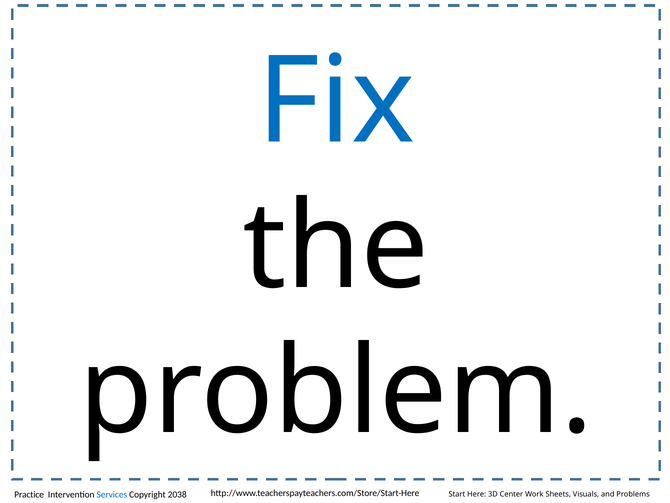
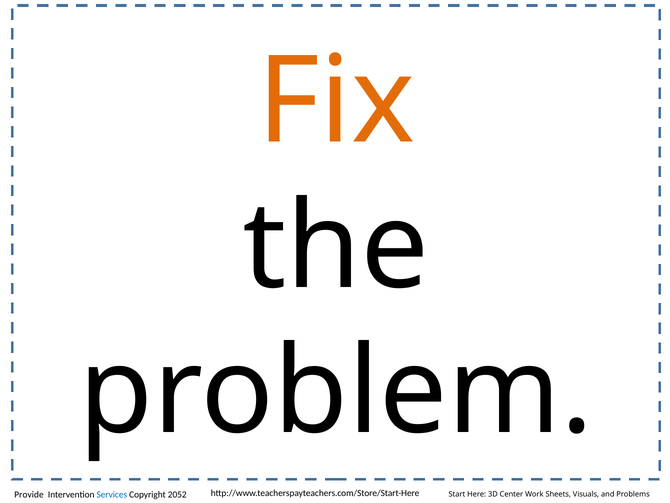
Fix colour: blue -> orange (336, 102)
Practice: Practice -> Provide (29, 494)
2038: 2038 -> 2052 (177, 494)
